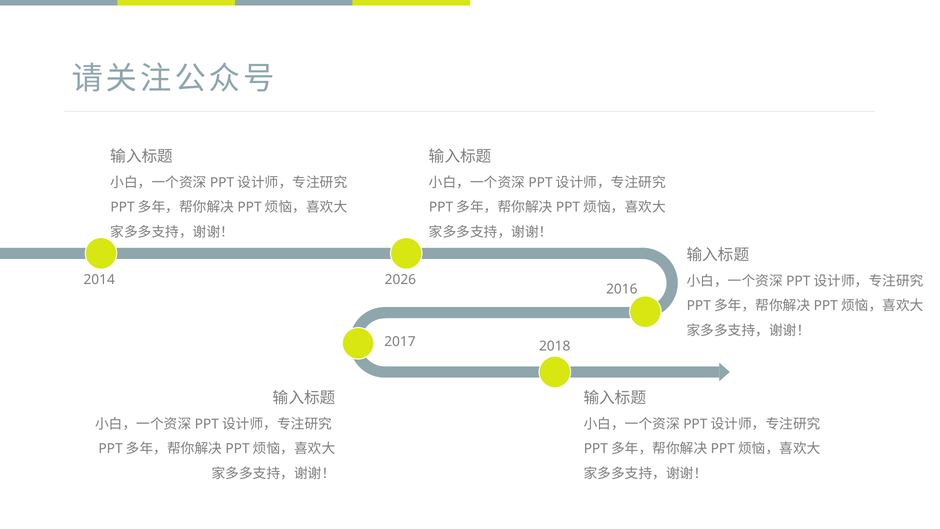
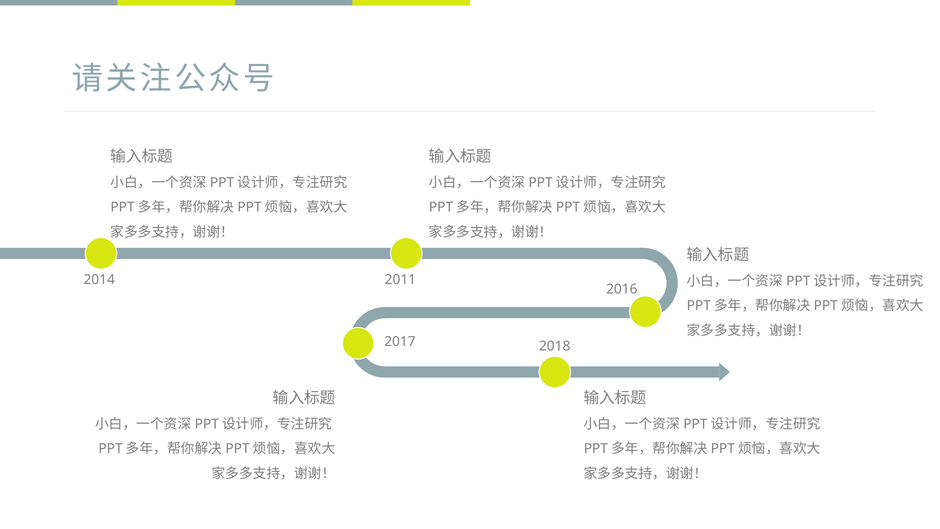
2026: 2026 -> 2011 (400, 280)
